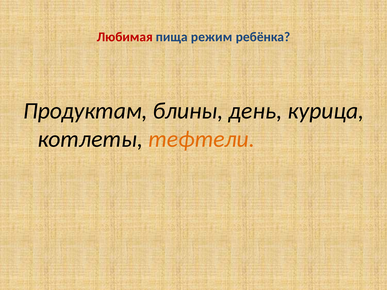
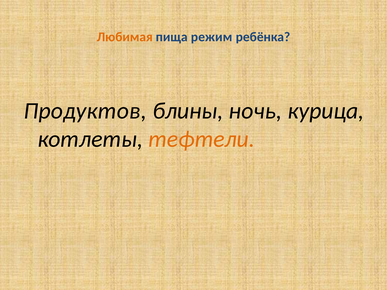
Любимая colour: red -> orange (125, 37)
Продуктам: Продуктам -> Продуктов (85, 111)
день: день -> ночь (255, 111)
